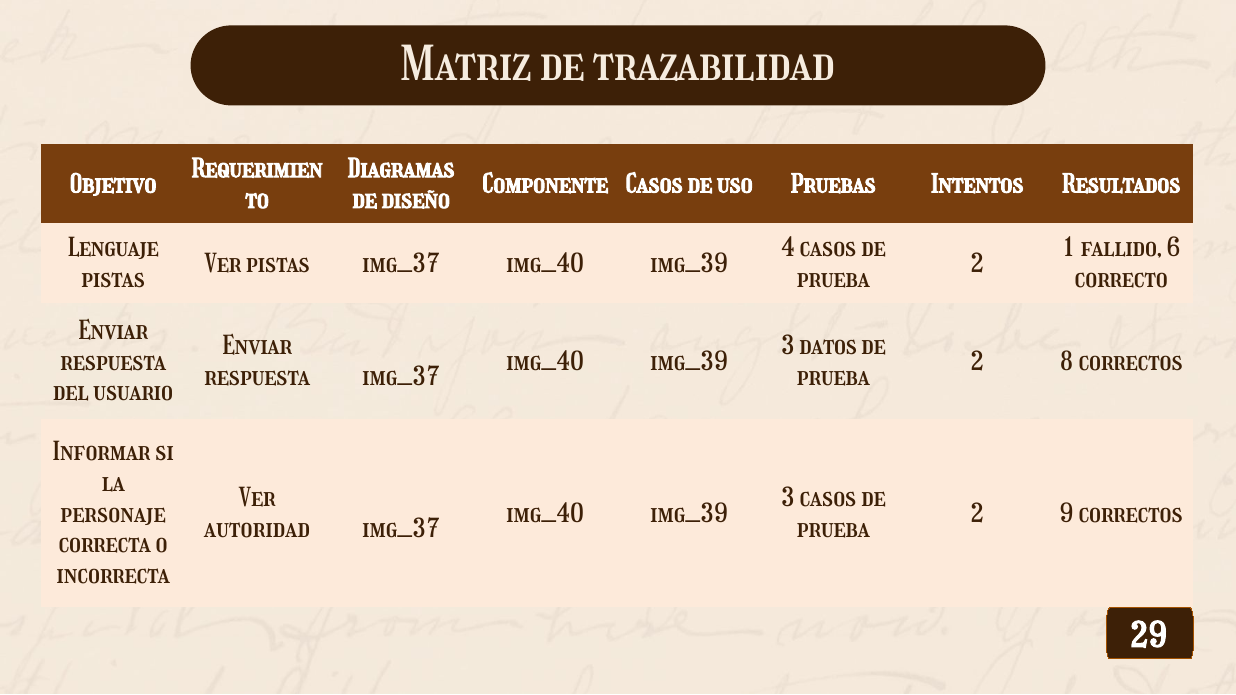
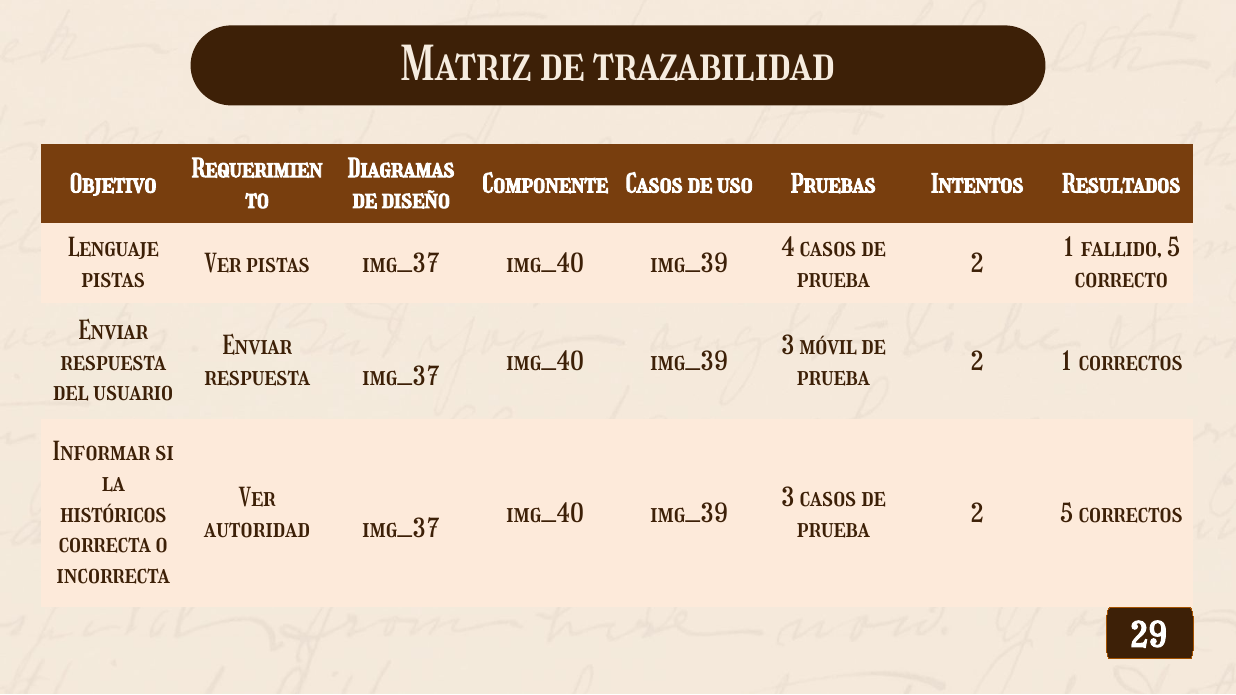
fallido 6: 6 -> 5 (1174, 248)
datos: datos -> móvil (828, 346)
8: 8 -> 1 (1067, 362)
personaje: personaje -> históricos (113, 514)
2 9: 9 -> 5 (1067, 514)
